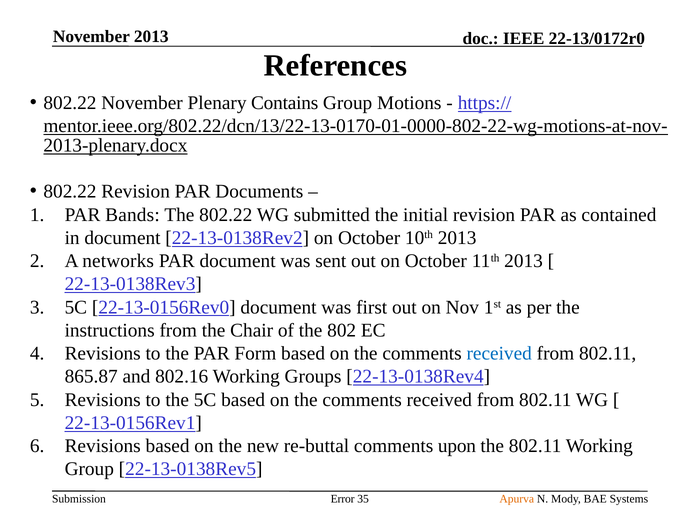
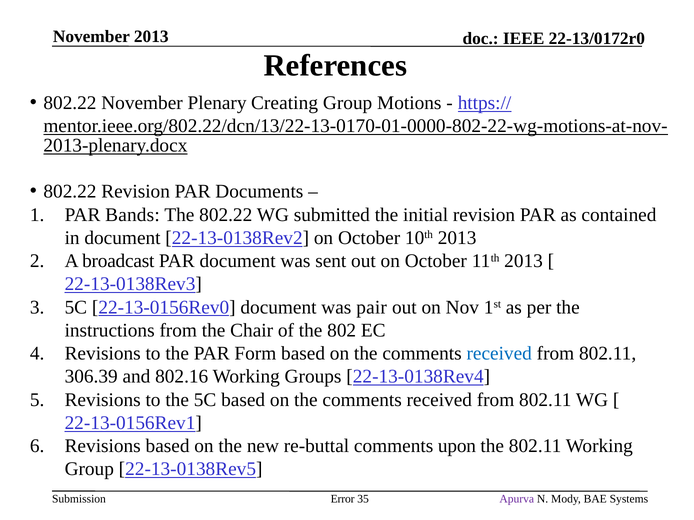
Contains: Contains -> Creating (285, 103)
networks: networks -> broadcast (118, 261)
first: first -> pair (372, 307)
865.87: 865.87 -> 306.39 (91, 377)
Apurva colour: orange -> purple (517, 499)
